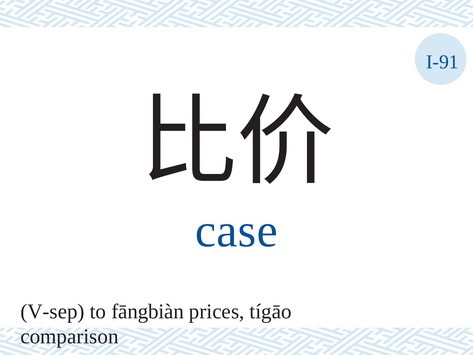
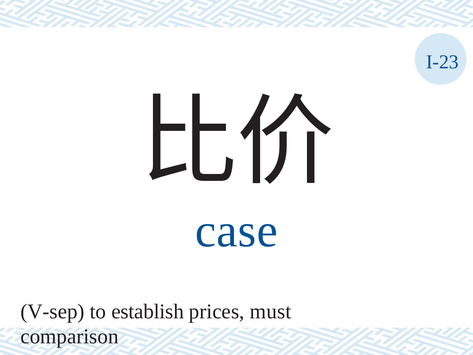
I-91: I-91 -> I-23 (442, 62)
fāngbiàn: fāngbiàn -> establish (148, 311)
tígāo: tígāo -> must (271, 311)
